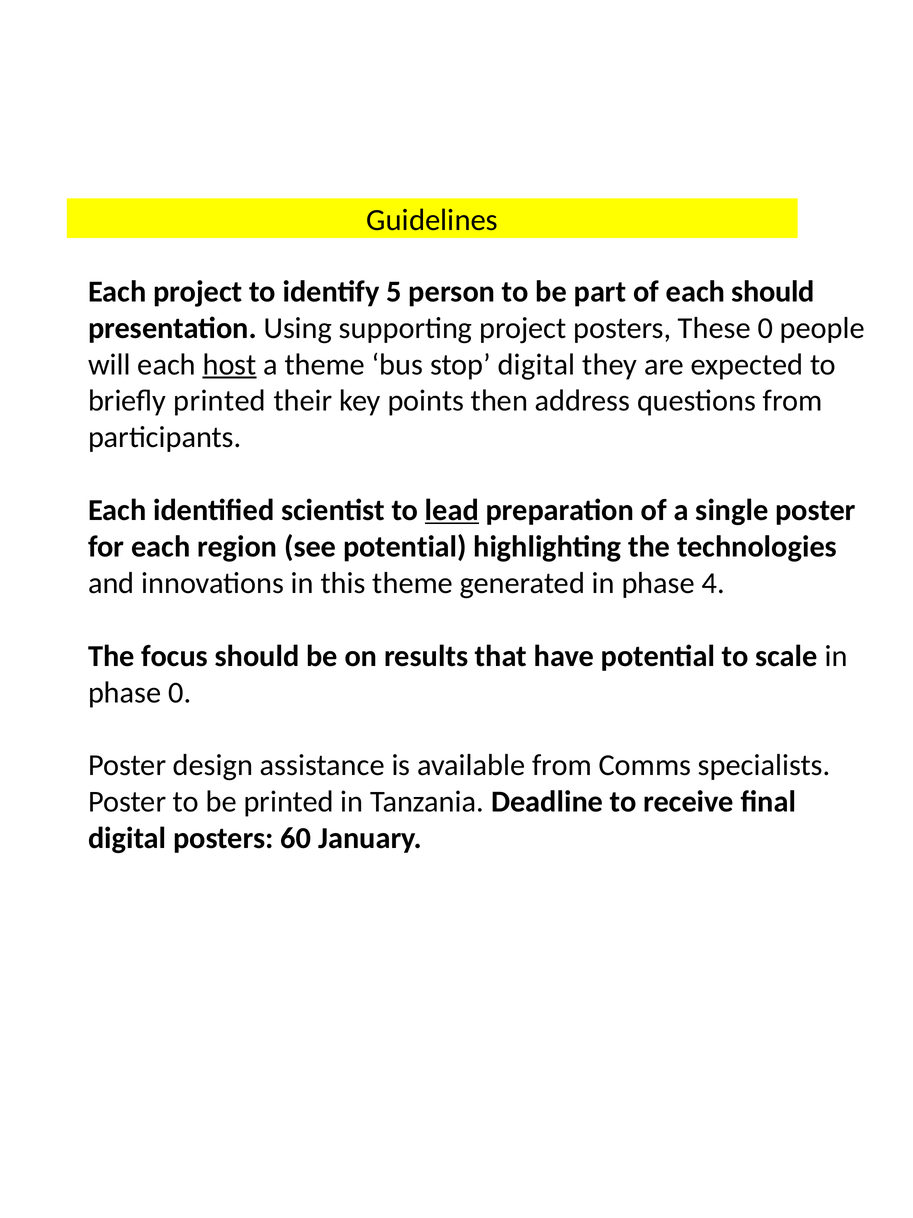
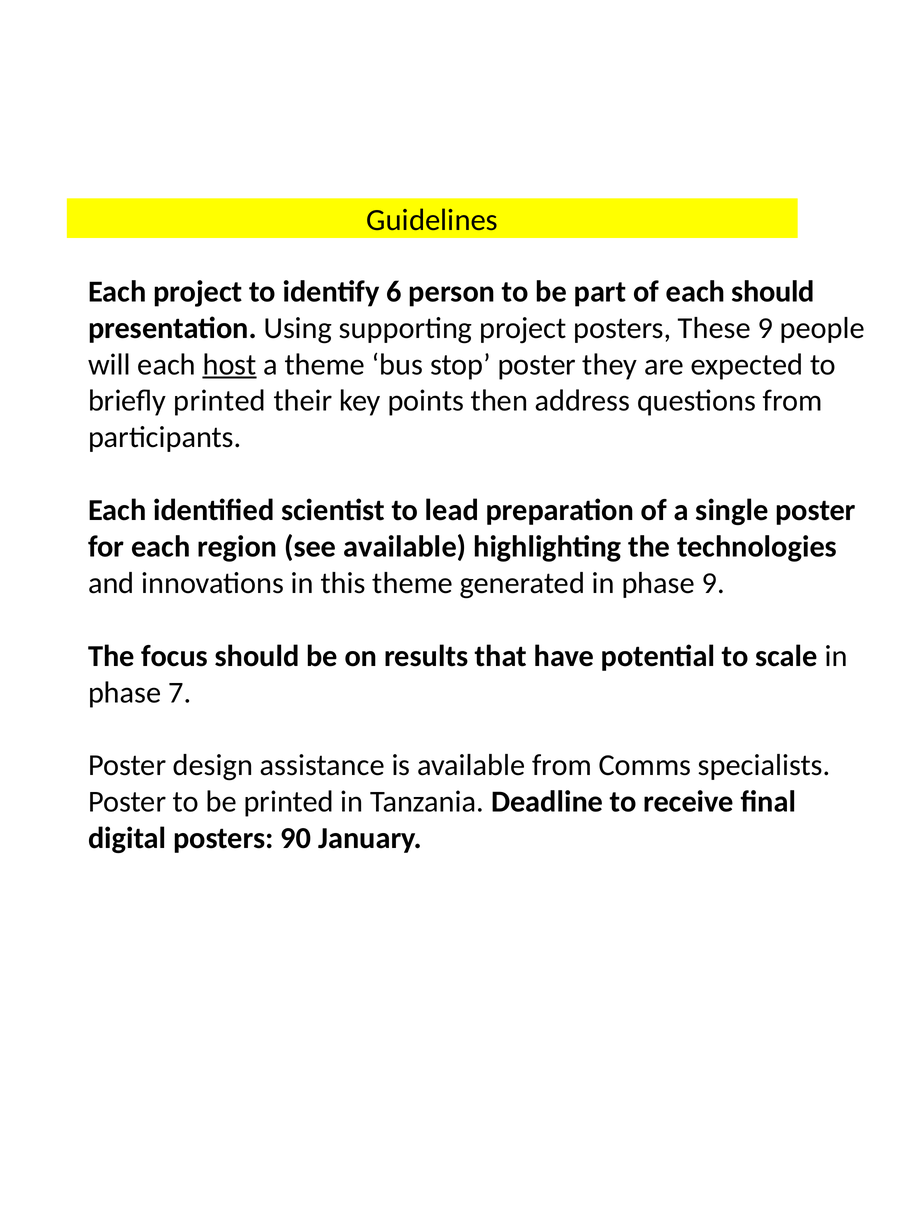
5: 5 -> 6 (394, 291)
These 0: 0 -> 9 (765, 328)
stop digital: digital -> poster (537, 364)
lead underline: present -> none (452, 510)
see potential: potential -> available (405, 546)
phase 4: 4 -> 9 (713, 583)
phase 0: 0 -> 7 (180, 692)
60: 60 -> 90 (296, 838)
